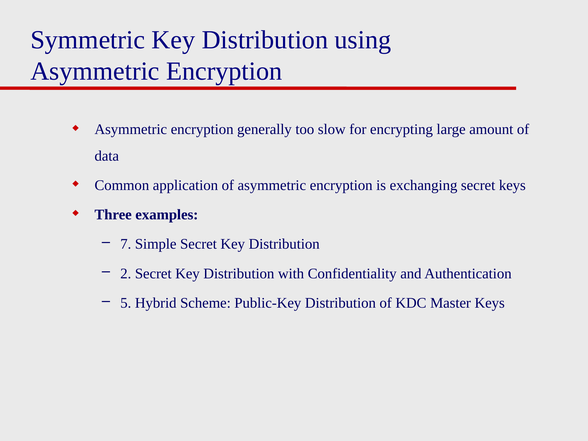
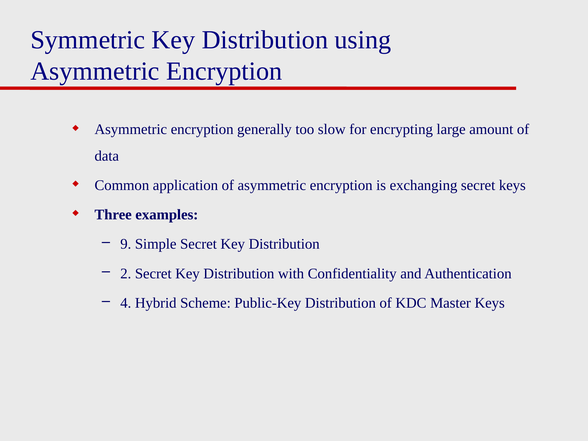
7: 7 -> 9 (126, 244)
5: 5 -> 4 (126, 303)
